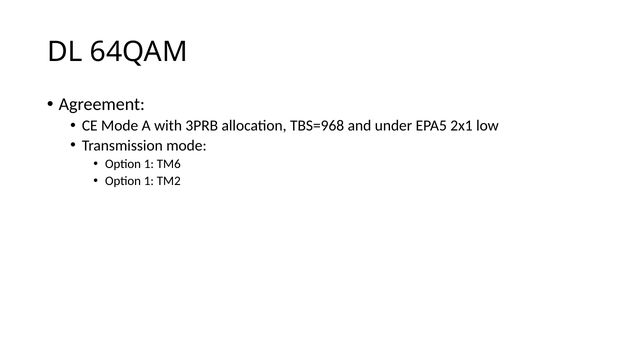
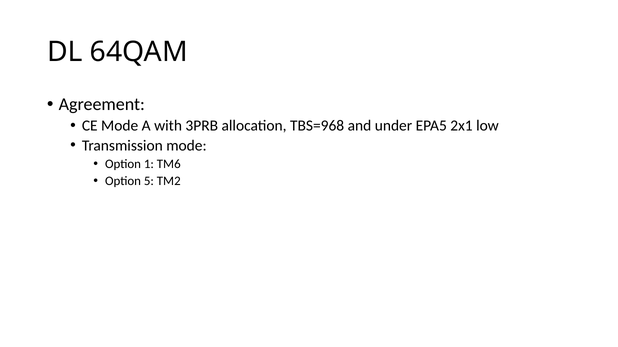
1: 1 -> 5 (149, 181)
